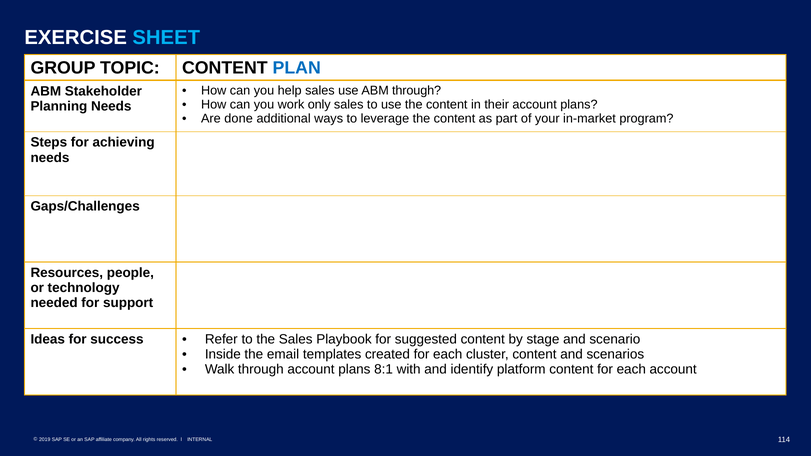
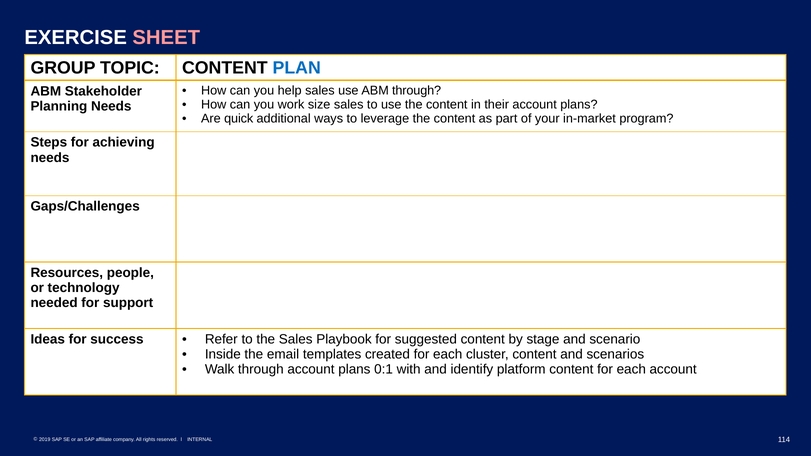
SHEET colour: light blue -> pink (166, 38)
only: only -> size (319, 105)
done: done -> quick (239, 119)
8:1: 8:1 -> 0:1 (384, 369)
